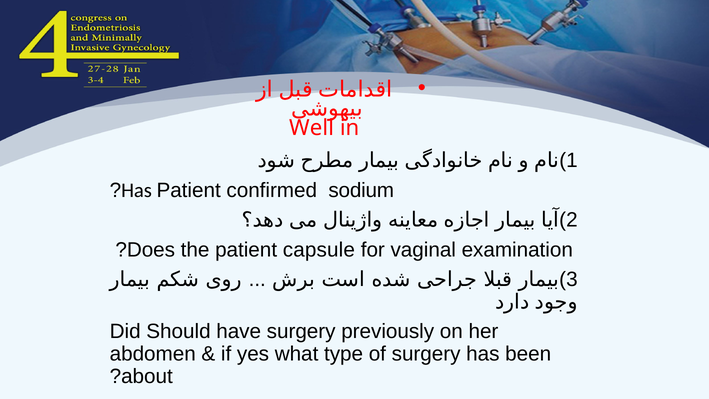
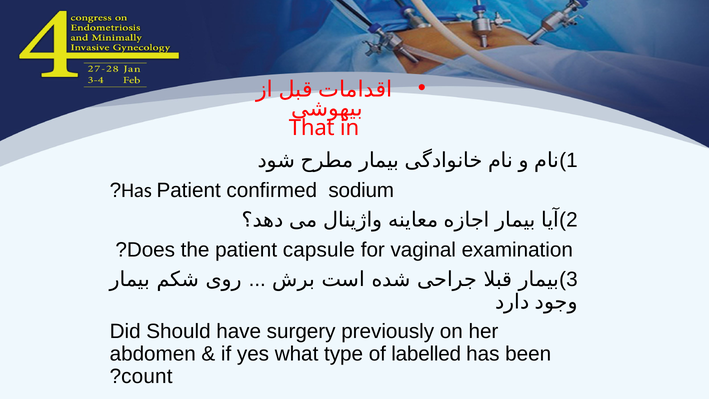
Well: Well -> That (312, 128)
of surgery: surgery -> labelled (426, 354)
about: about -> count (147, 376)
